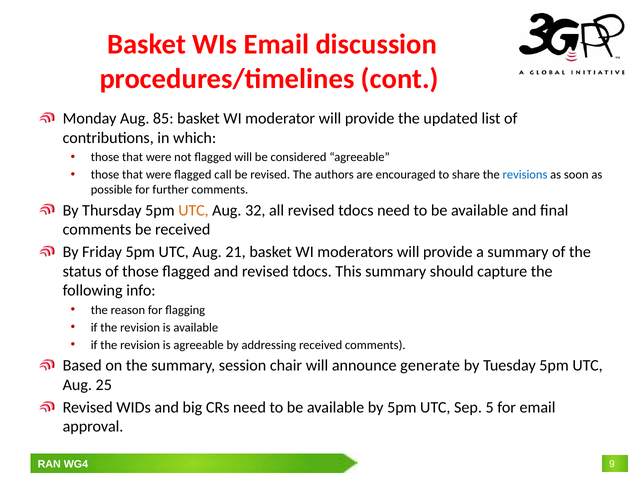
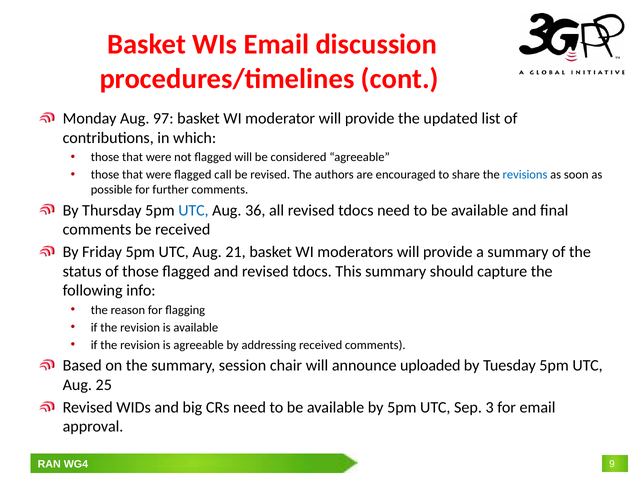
85: 85 -> 97 (163, 118)
UTC colour: orange -> blue (193, 210)
32: 32 -> 36 (255, 210)
generate: generate -> uploaded (430, 366)
5: 5 -> 3 (490, 408)
